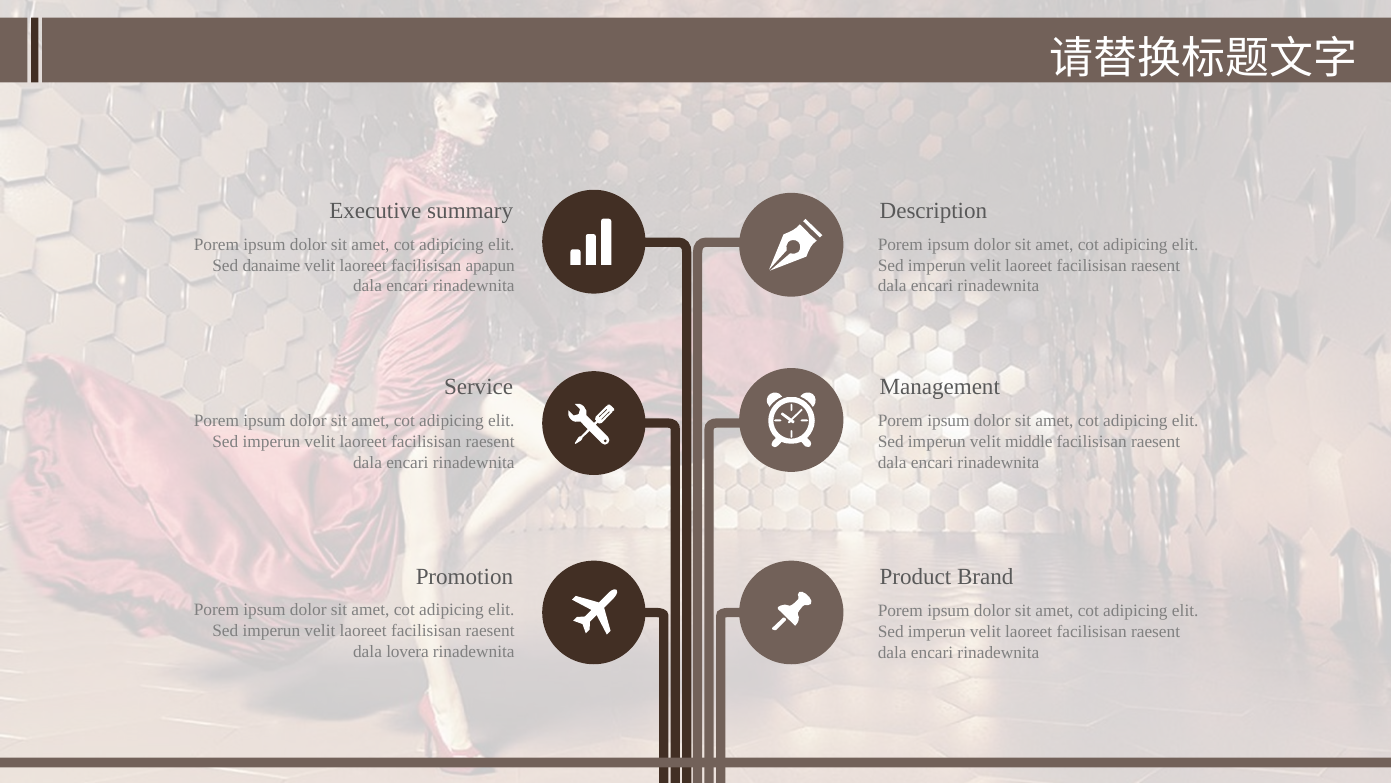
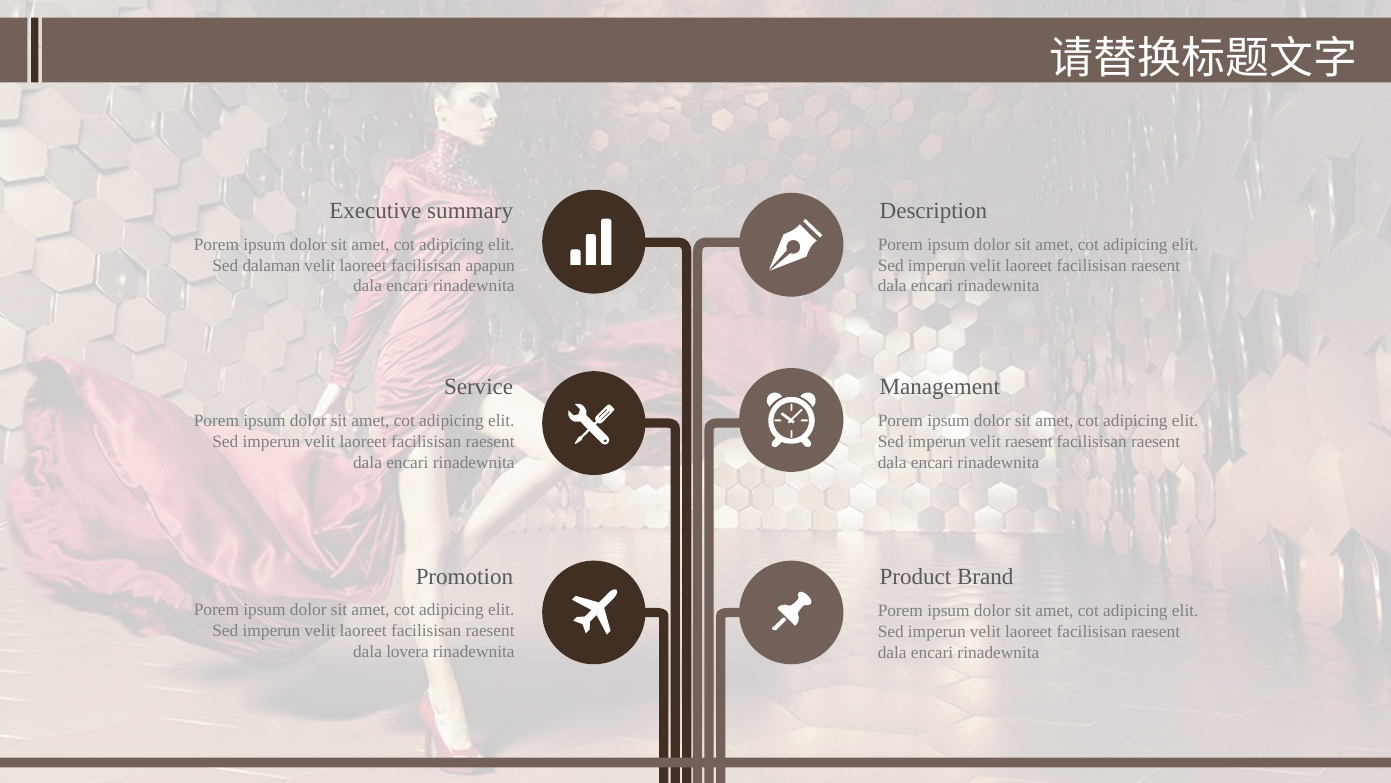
danaime: danaime -> dalaman (271, 265)
velit middle: middle -> raesent (1029, 441)
